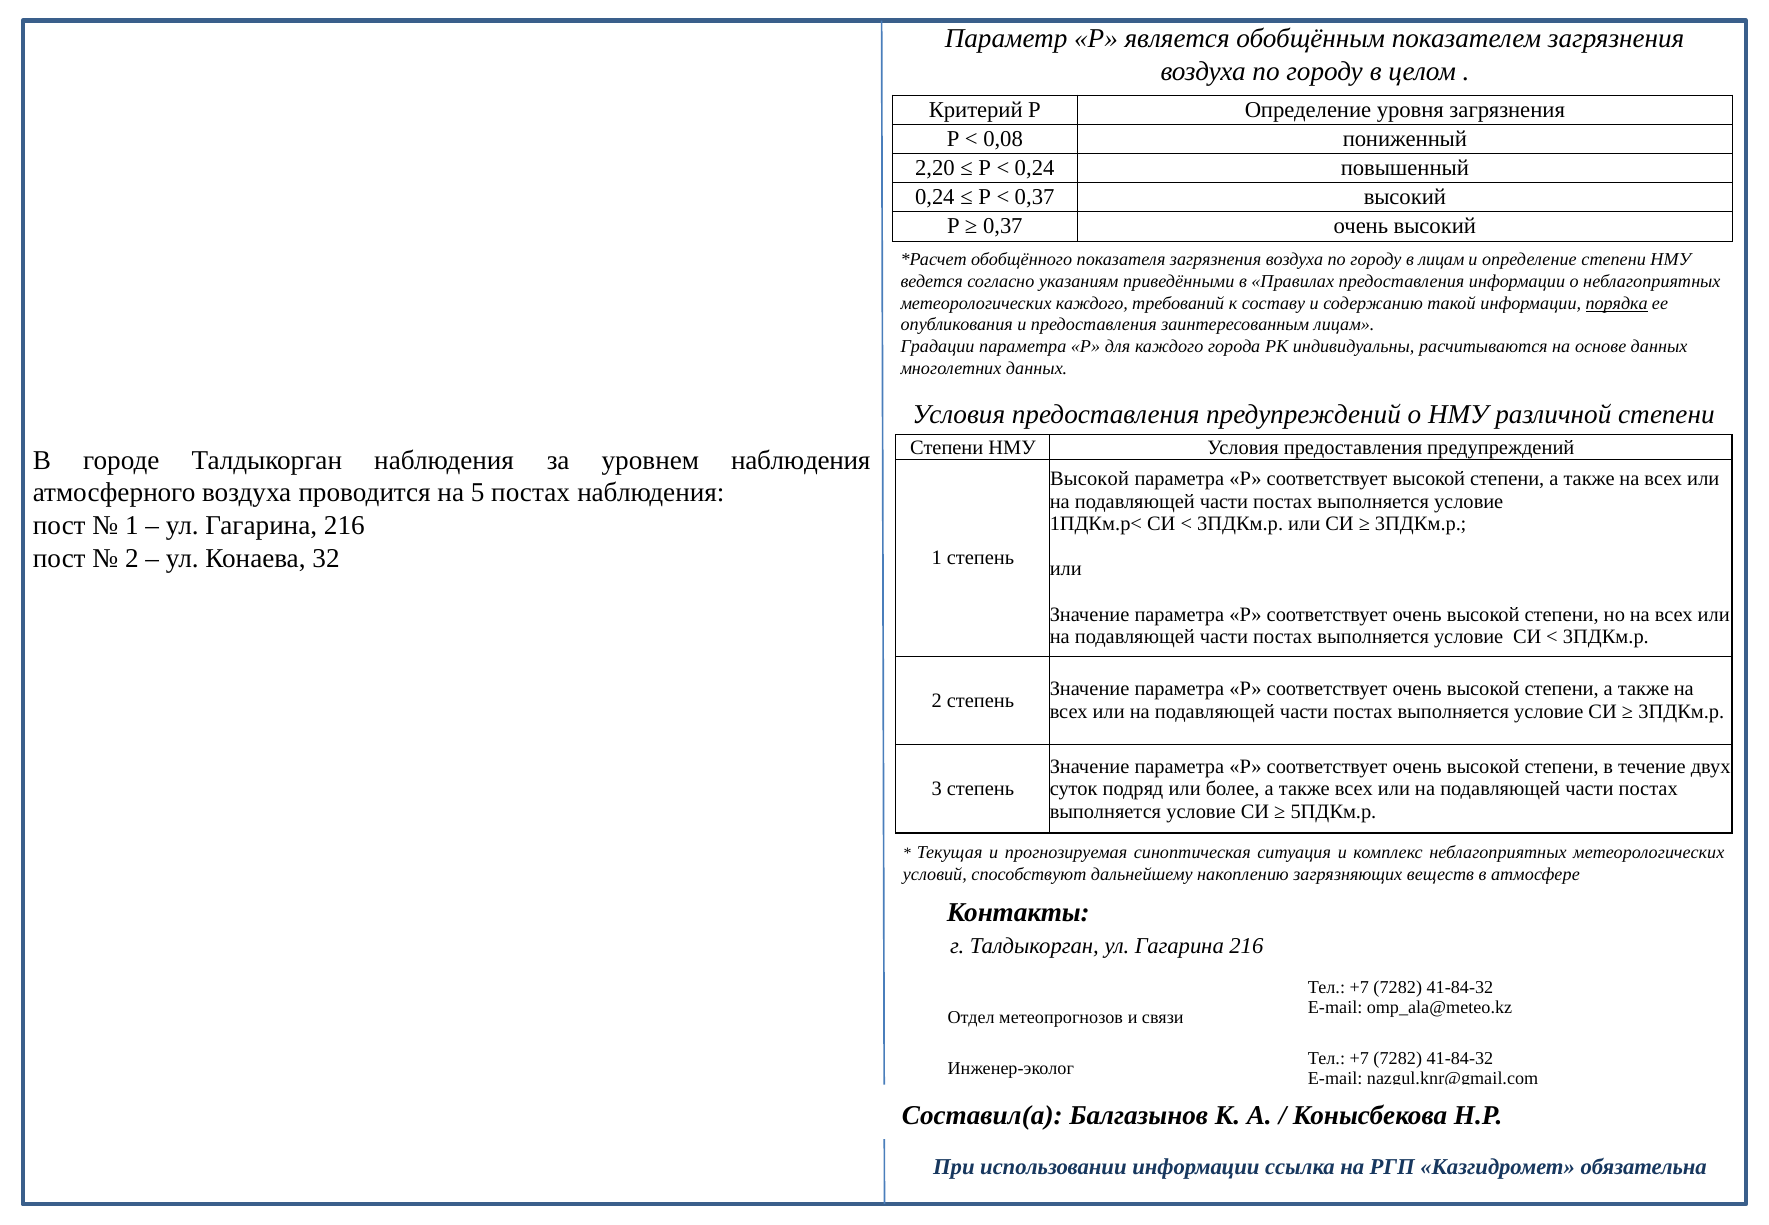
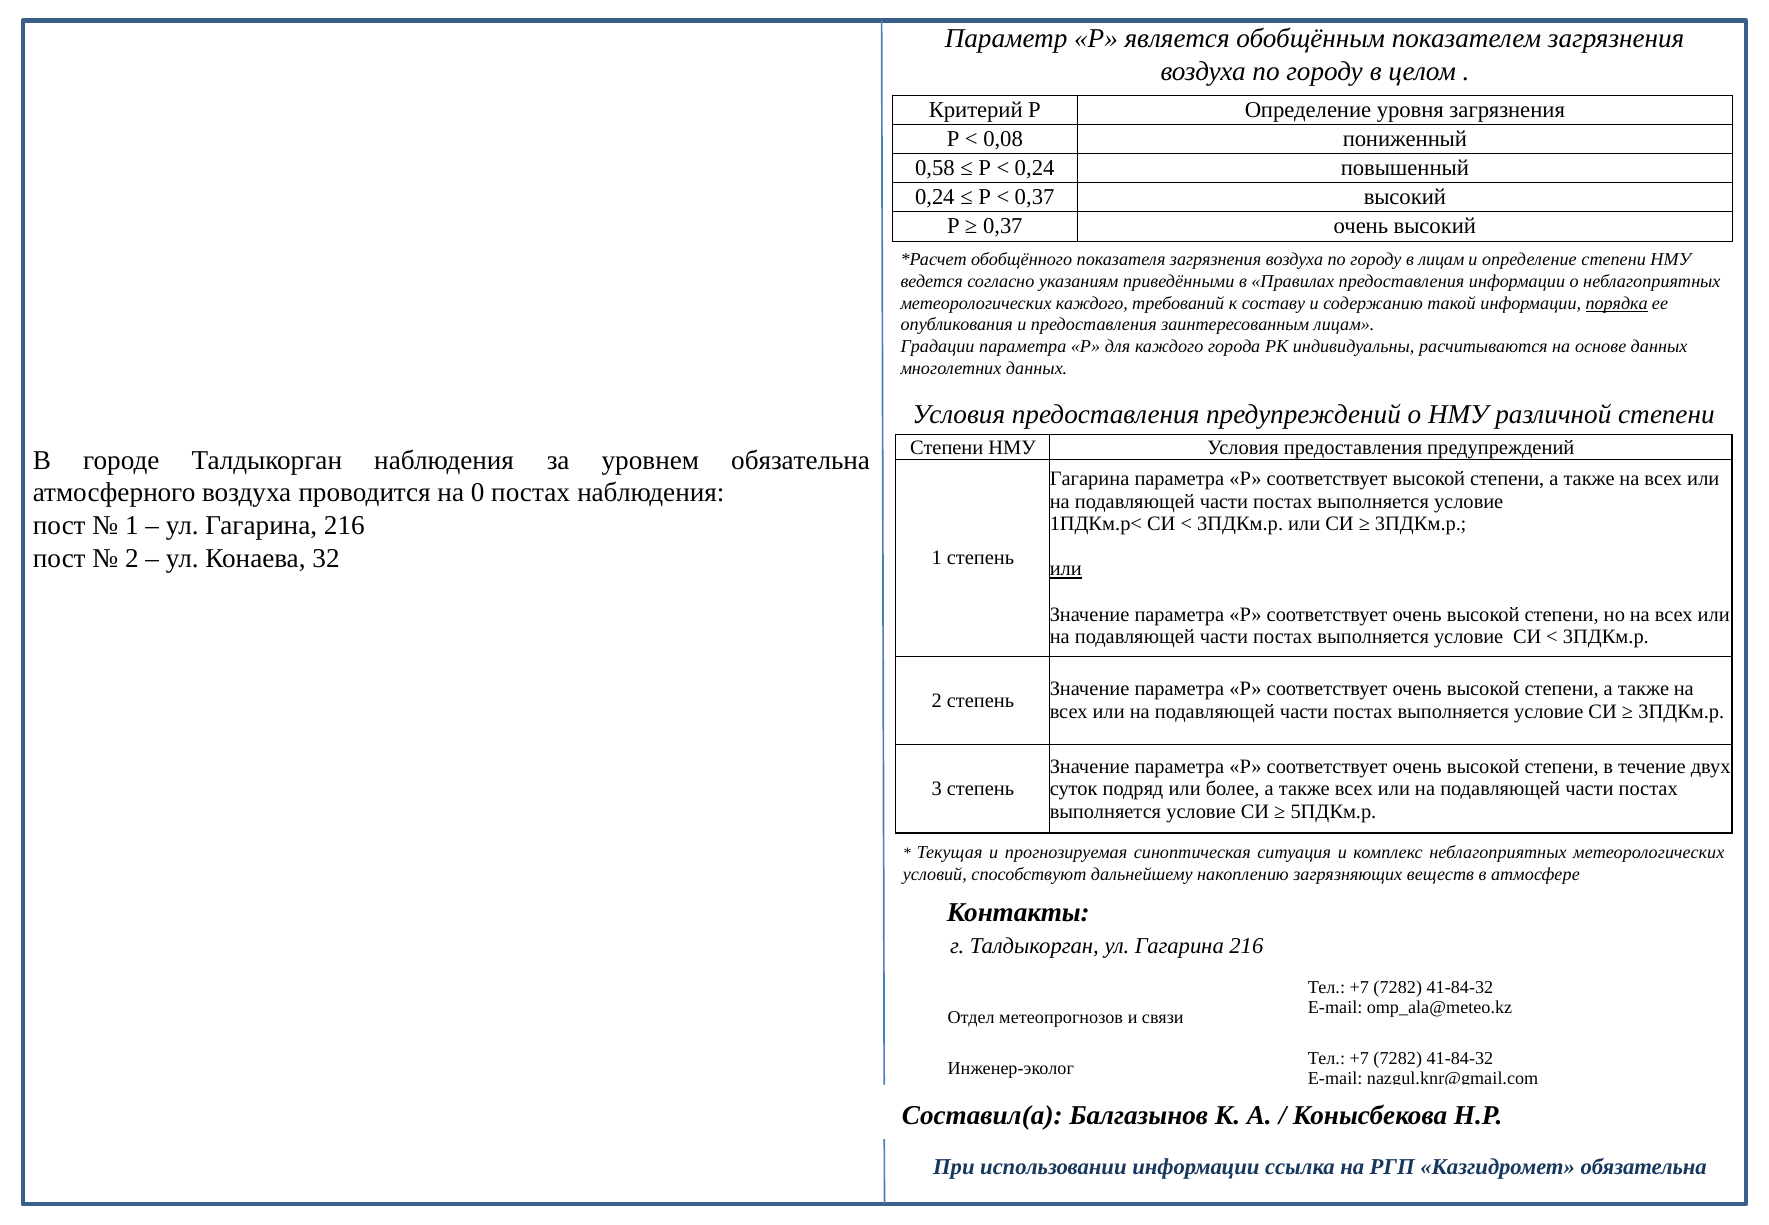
2,20: 2,20 -> 0,58 (935, 168)
уровнем наблюдения: наблюдения -> обязательна (801, 460)
Высокой: Высокой -> Гагарина (1090, 479)
5: 5 -> 0 (478, 493)
или underline: none -> present (1066, 569)
